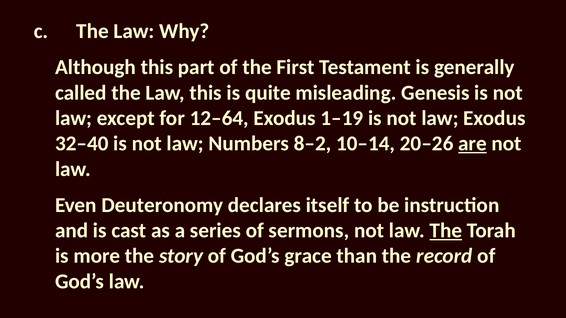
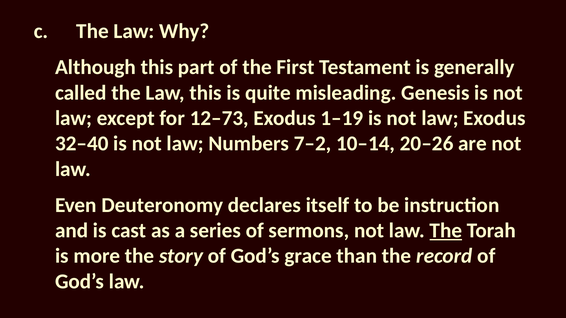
12–64: 12–64 -> 12–73 (219, 118)
8–2: 8–2 -> 7–2 (313, 144)
are underline: present -> none (472, 144)
